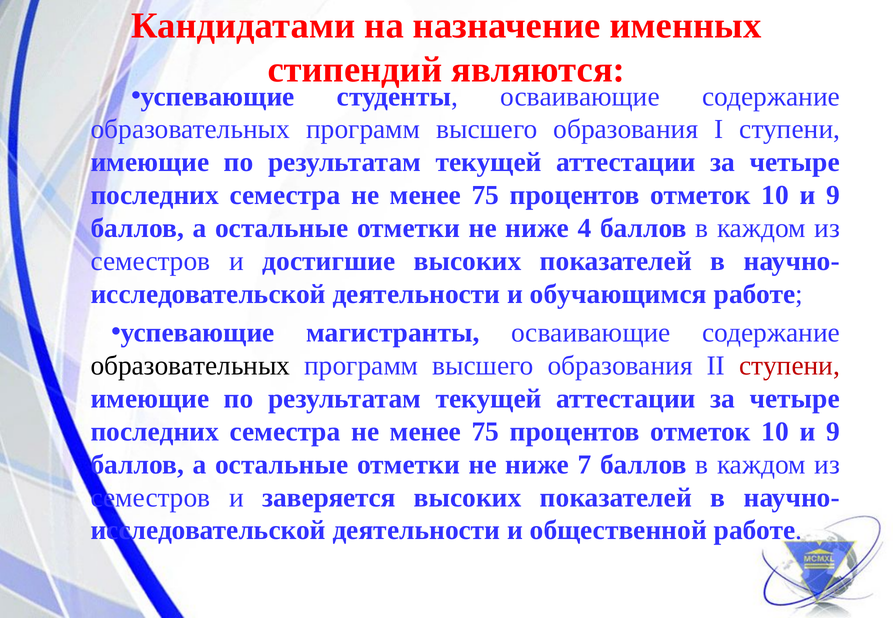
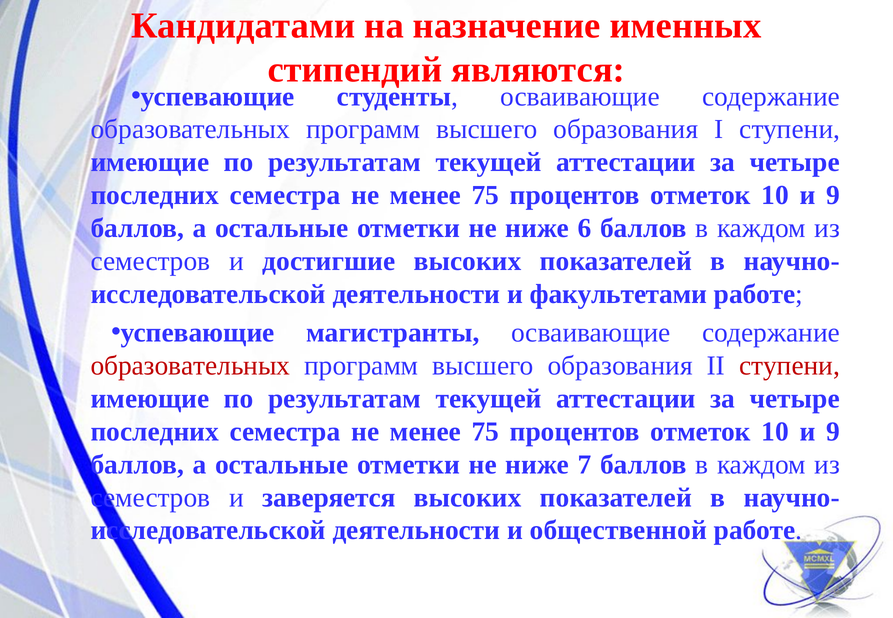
ниже 4: 4 -> 6 (584, 228)
обучающимся: обучающимся -> факультетами (618, 294)
образовательных colour: black -> red (190, 366)
